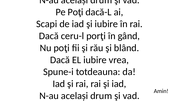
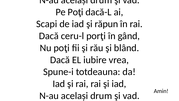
şi iubire: iubire -> răpun (106, 24)
